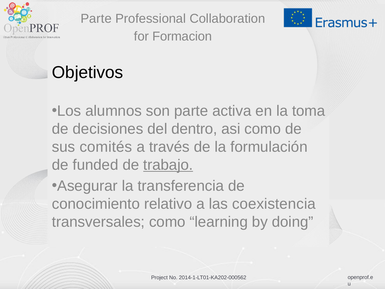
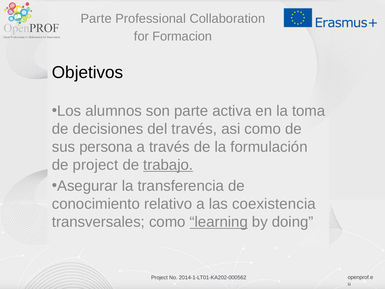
del dentro: dentro -> través (194, 129)
comités: comités -> persona (106, 147)
de funded: funded -> project (95, 165)
learning underline: none -> present (219, 222)
